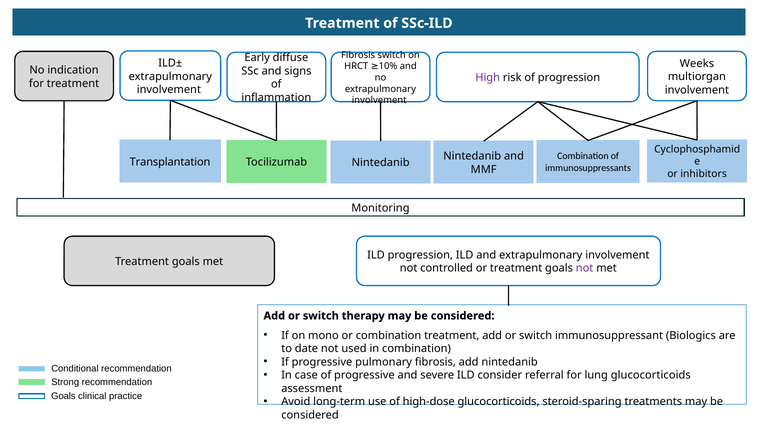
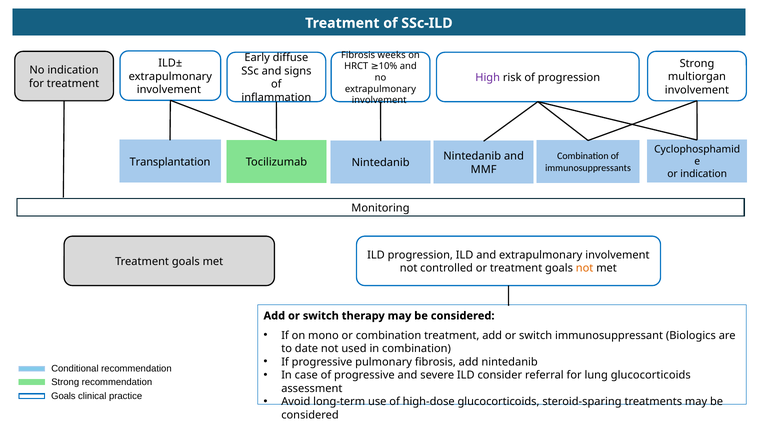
Fibrosis switch: switch -> weeks (392, 55)
Weeks: Weeks -> Strong (697, 64)
or inhibitors: inhibitors -> indication (704, 174)
not colour: purple -> orange (585, 268)
